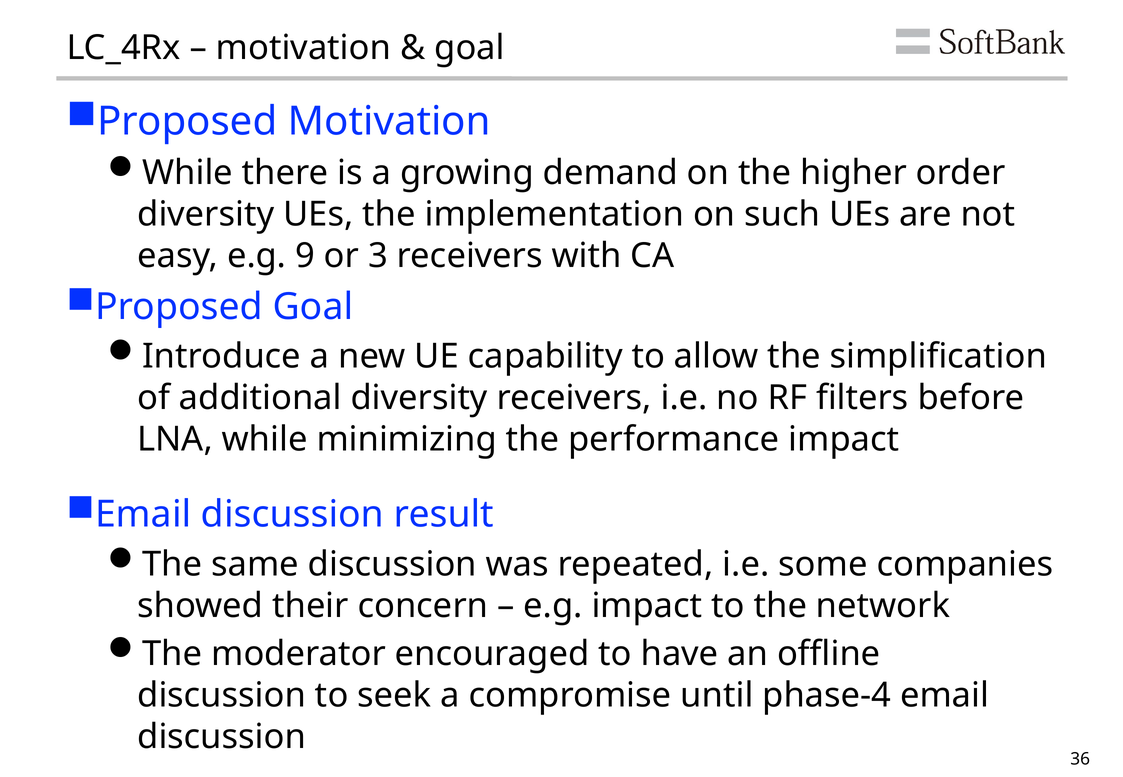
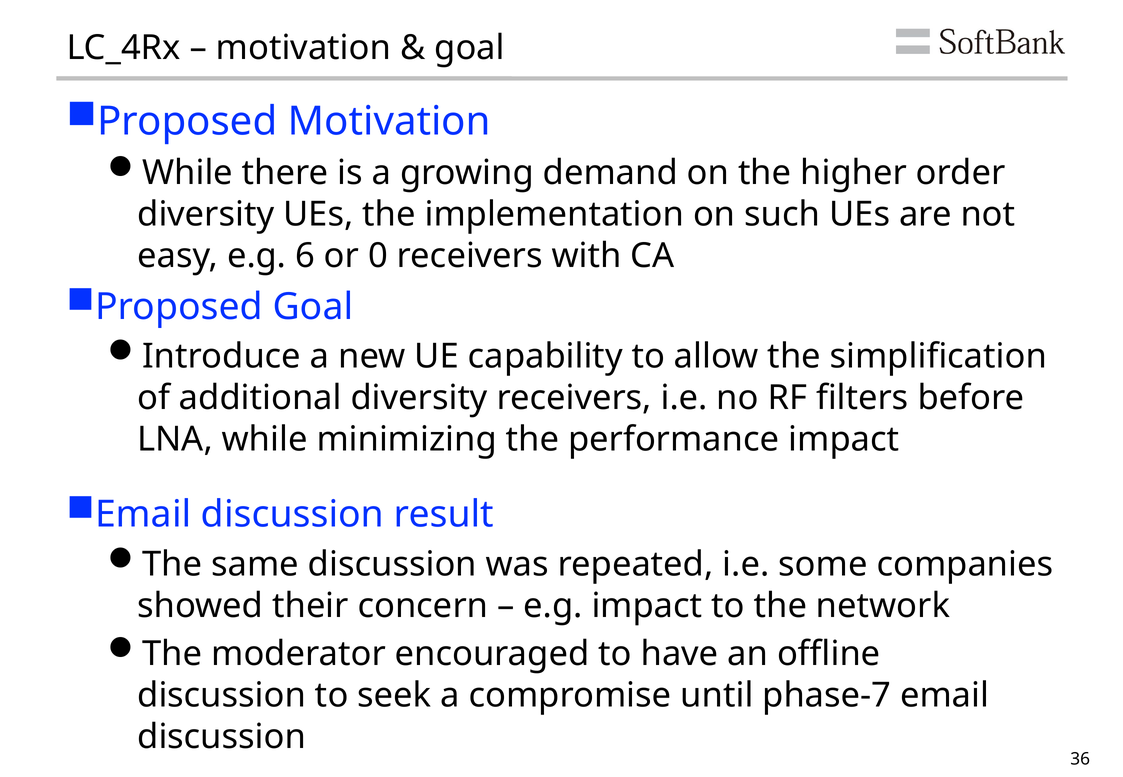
9: 9 -> 6 (305, 256)
3: 3 -> 0 (378, 256)
phase-4: phase-4 -> phase-7 (827, 696)
